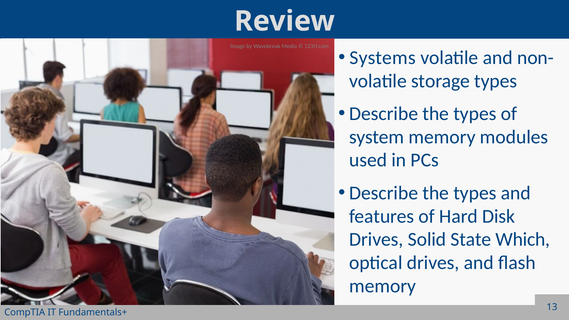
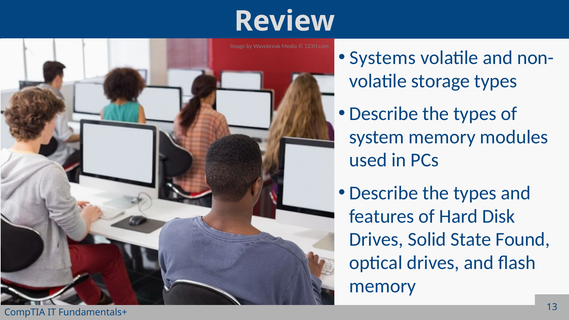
Which: Which -> Found (523, 240)
